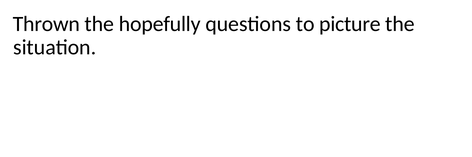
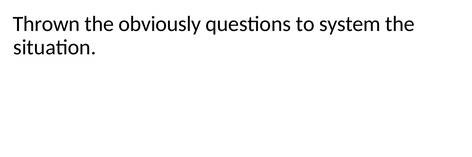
hopefully: hopefully -> obviously (160, 24)
picture: picture -> system (350, 24)
